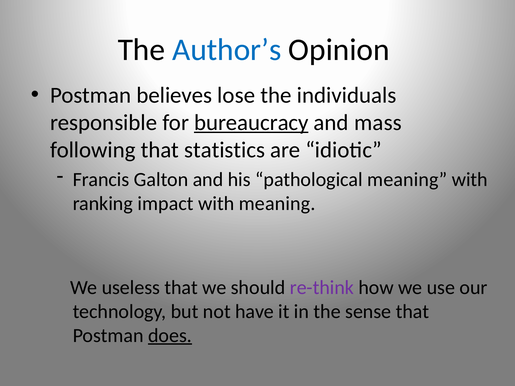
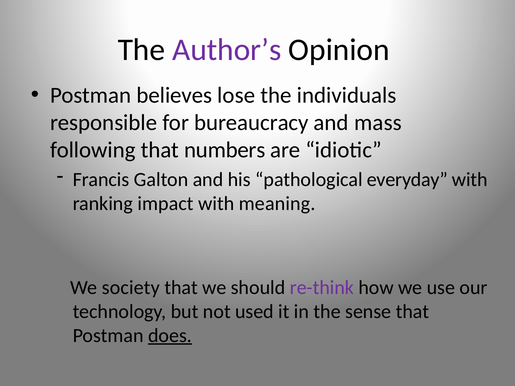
Author’s colour: blue -> purple (227, 50)
bureaucracy underline: present -> none (251, 123)
statistics: statistics -> numbers (225, 150)
pathological meaning: meaning -> everyday (407, 180)
useless: useless -> society (131, 288)
have: have -> used (254, 312)
